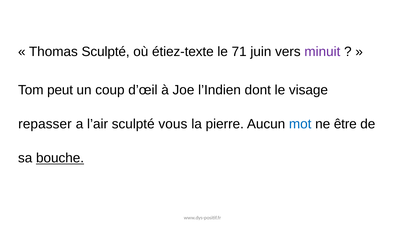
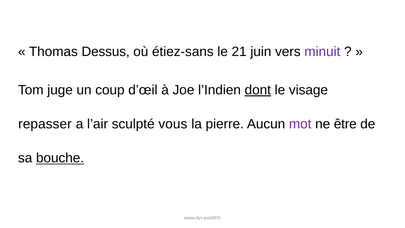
Thomas Sculpté: Sculpté -> Dessus (106, 52)
étiez-texte: étiez-texte -> étiez-sans (183, 52)
71: 71 -> 21 (239, 52)
peut: peut -> juge (60, 90)
dont underline: none -> present (258, 90)
mot colour: blue -> purple (300, 124)
